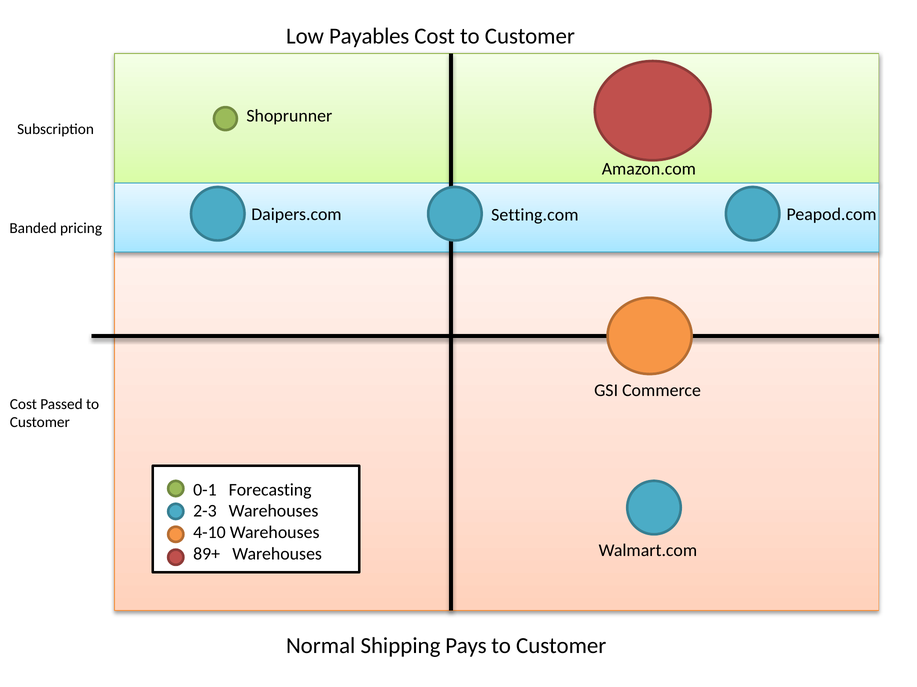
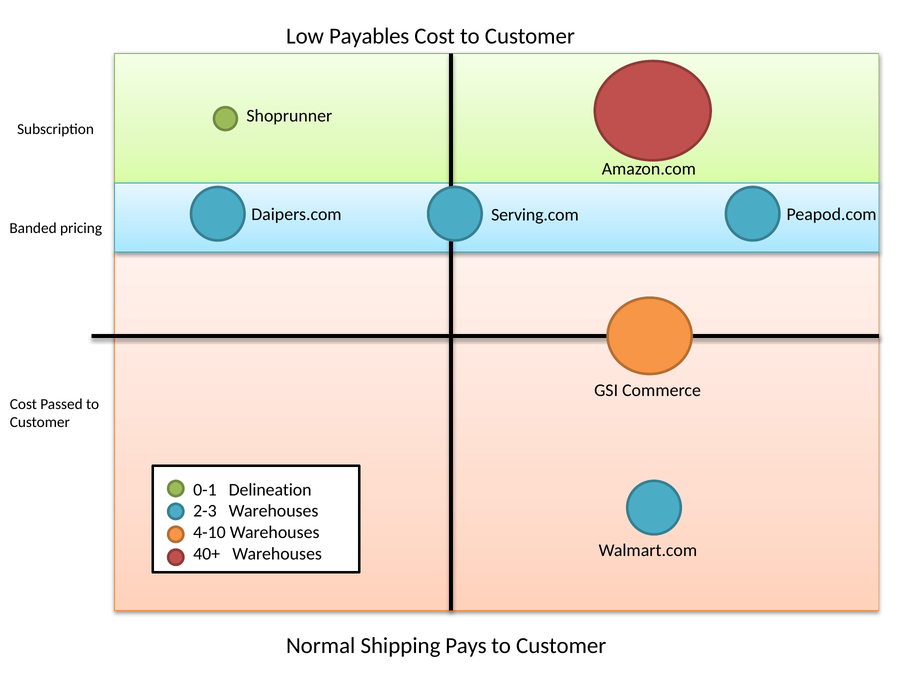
Setting.com: Setting.com -> Serving.com (535, 215)
Forecasting: Forecasting -> Delineation (270, 490)
89+: 89+ -> 40+ (207, 554)
